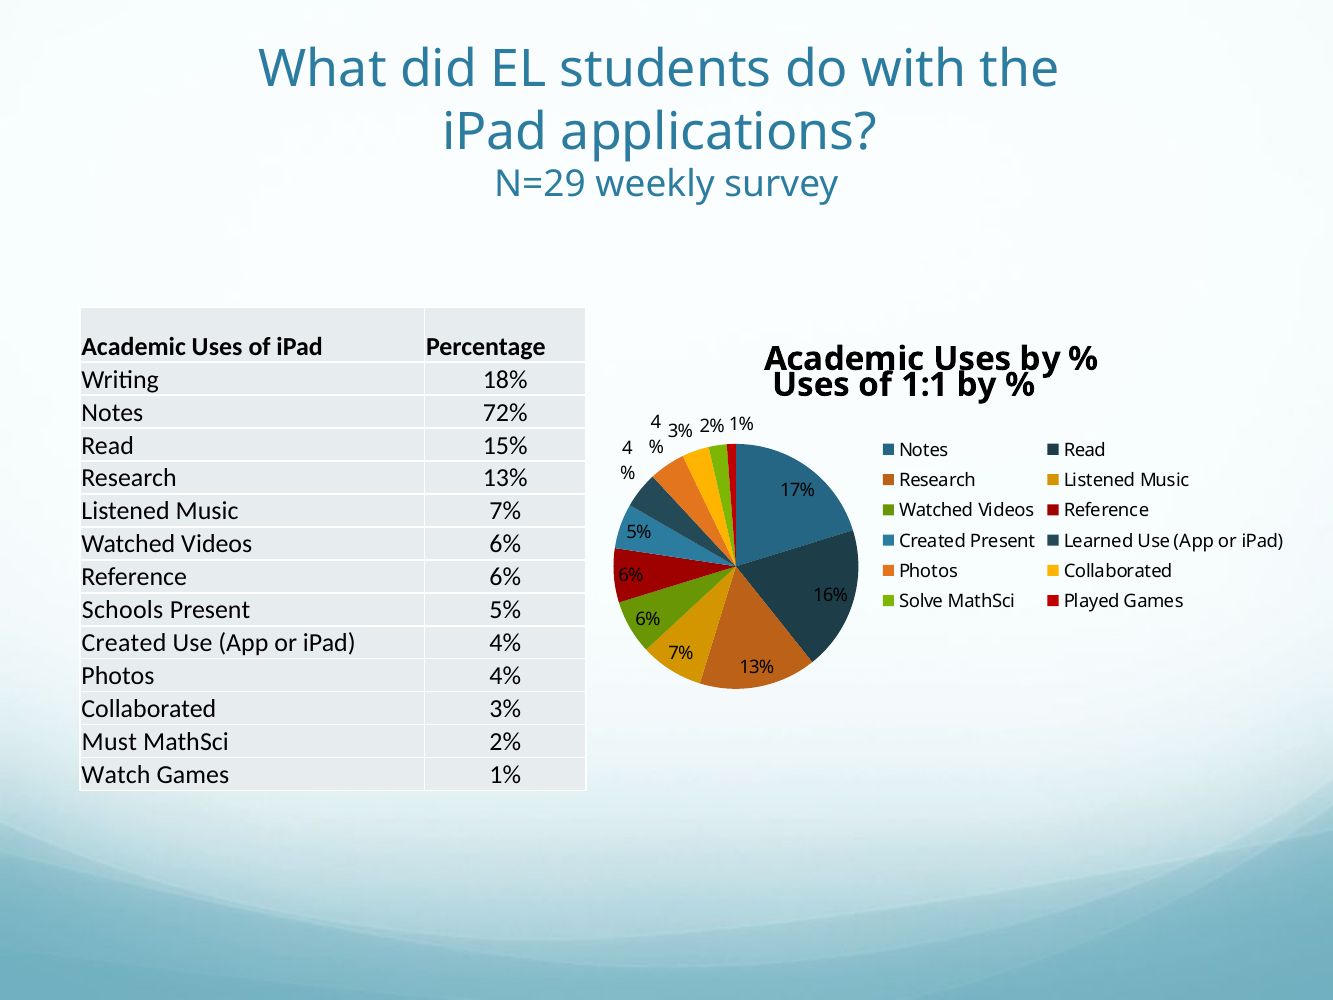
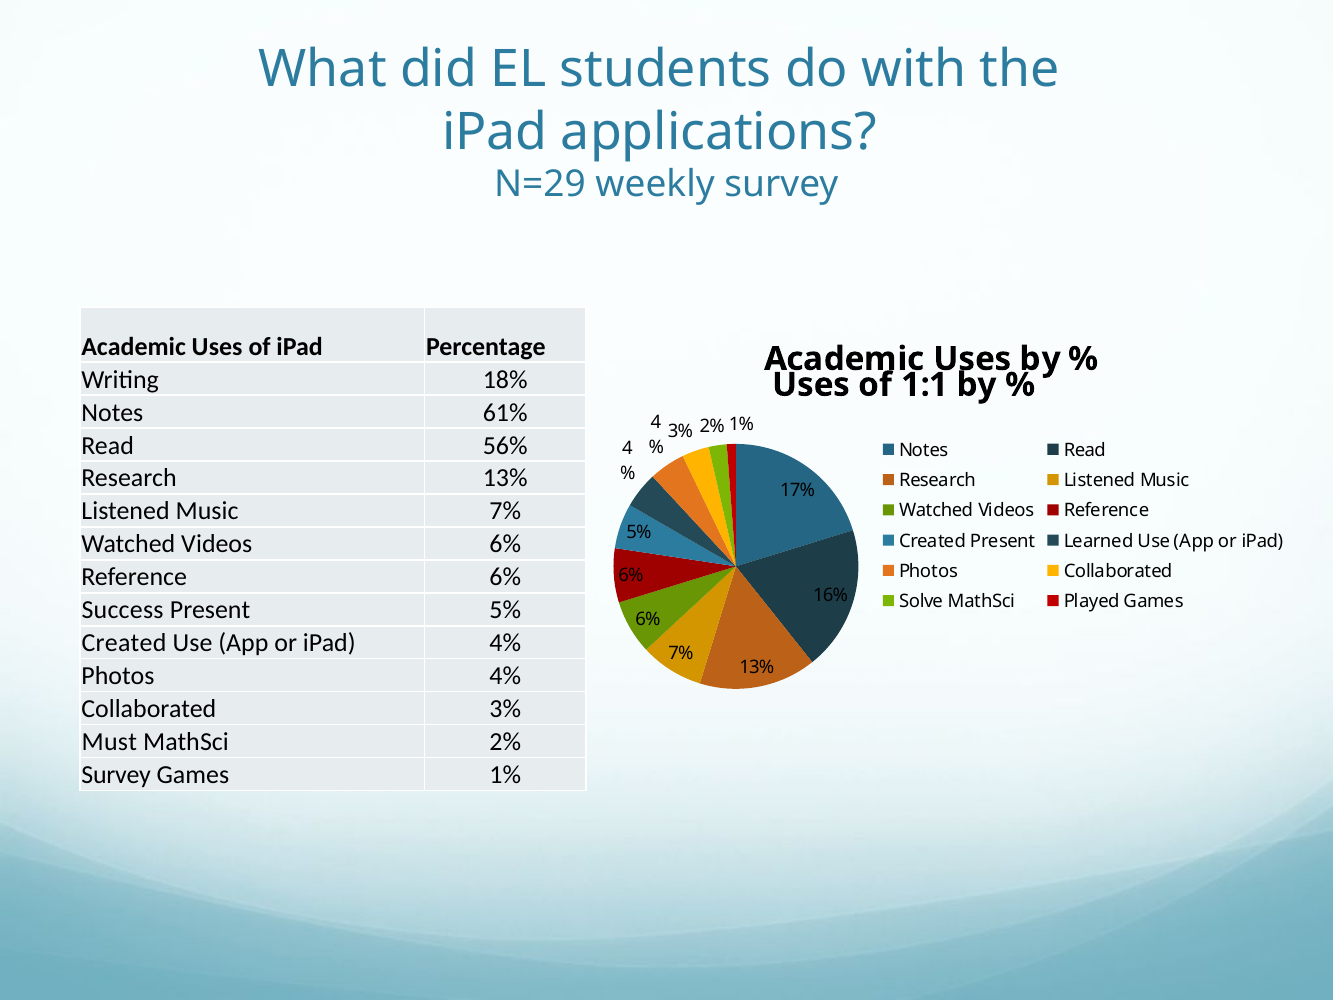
72%: 72% -> 61% (505, 412)
15%: 15% -> 56% (505, 445)
Schools: Schools -> Success (123, 610)
Watch: Watch -> Survey (116, 775)
